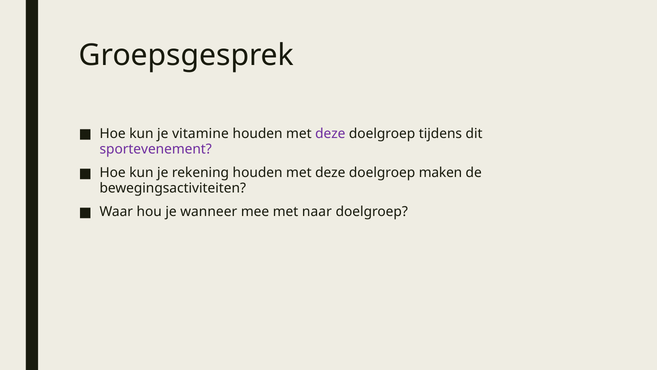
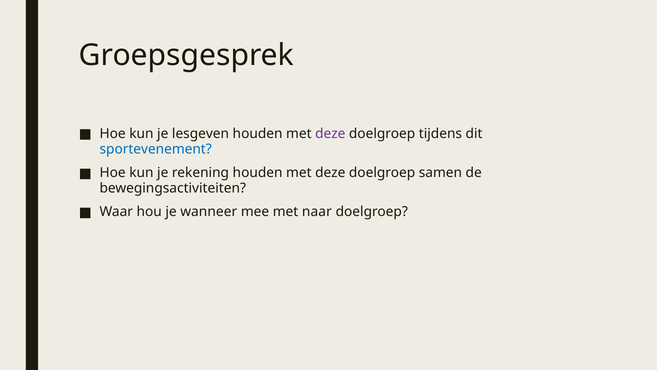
vitamine: vitamine -> lesgeven (201, 133)
sportevenement colour: purple -> blue (156, 149)
maken: maken -> samen (440, 173)
